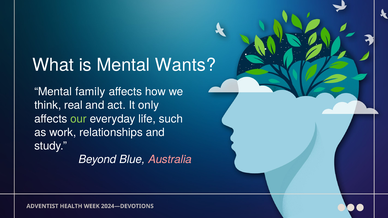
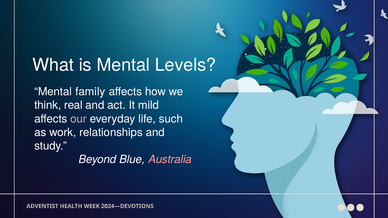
Wants: Wants -> Levels (185, 65)
only: only -> mild (149, 105)
our colour: light green -> pink (79, 119)
